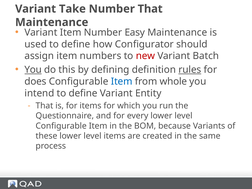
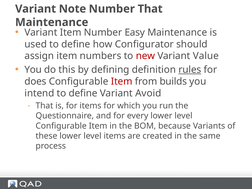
Take: Take -> Note (72, 9)
Batch: Batch -> Value (206, 56)
You underline: present -> none (33, 70)
Item colour: blue -> red (122, 81)
whole: whole -> builds (173, 81)
Entity: Entity -> Avoid (148, 93)
